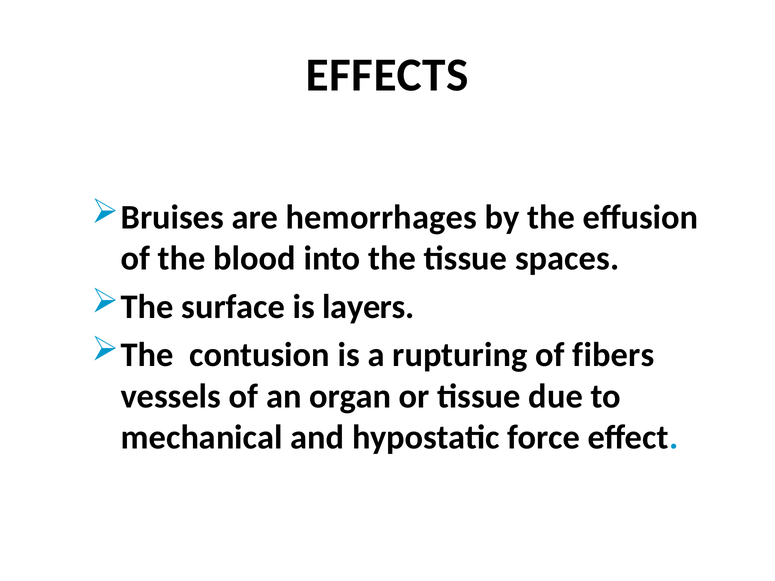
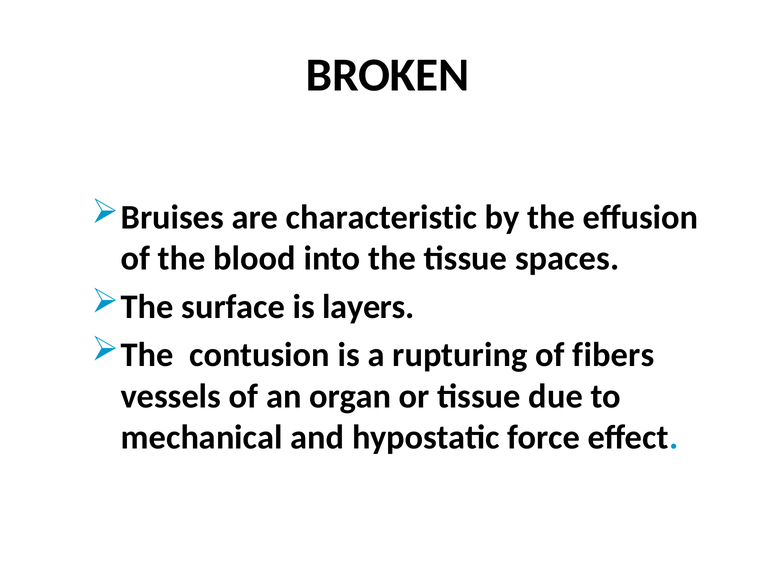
EFFECTS: EFFECTS -> BROKEN (388, 75)
hemorrhages: hemorrhages -> characteristic (381, 217)
